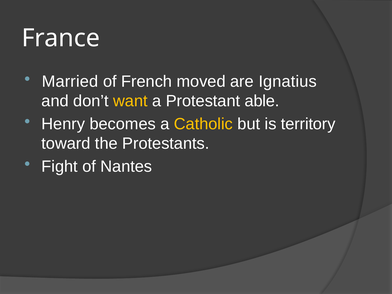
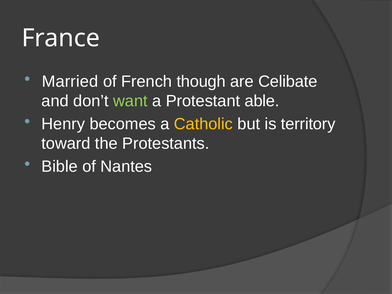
moved: moved -> though (201, 81)
Ignatius: Ignatius -> Celibate (288, 81)
want colour: yellow -> light green (130, 101)
Fight: Fight -> Bible (60, 166)
